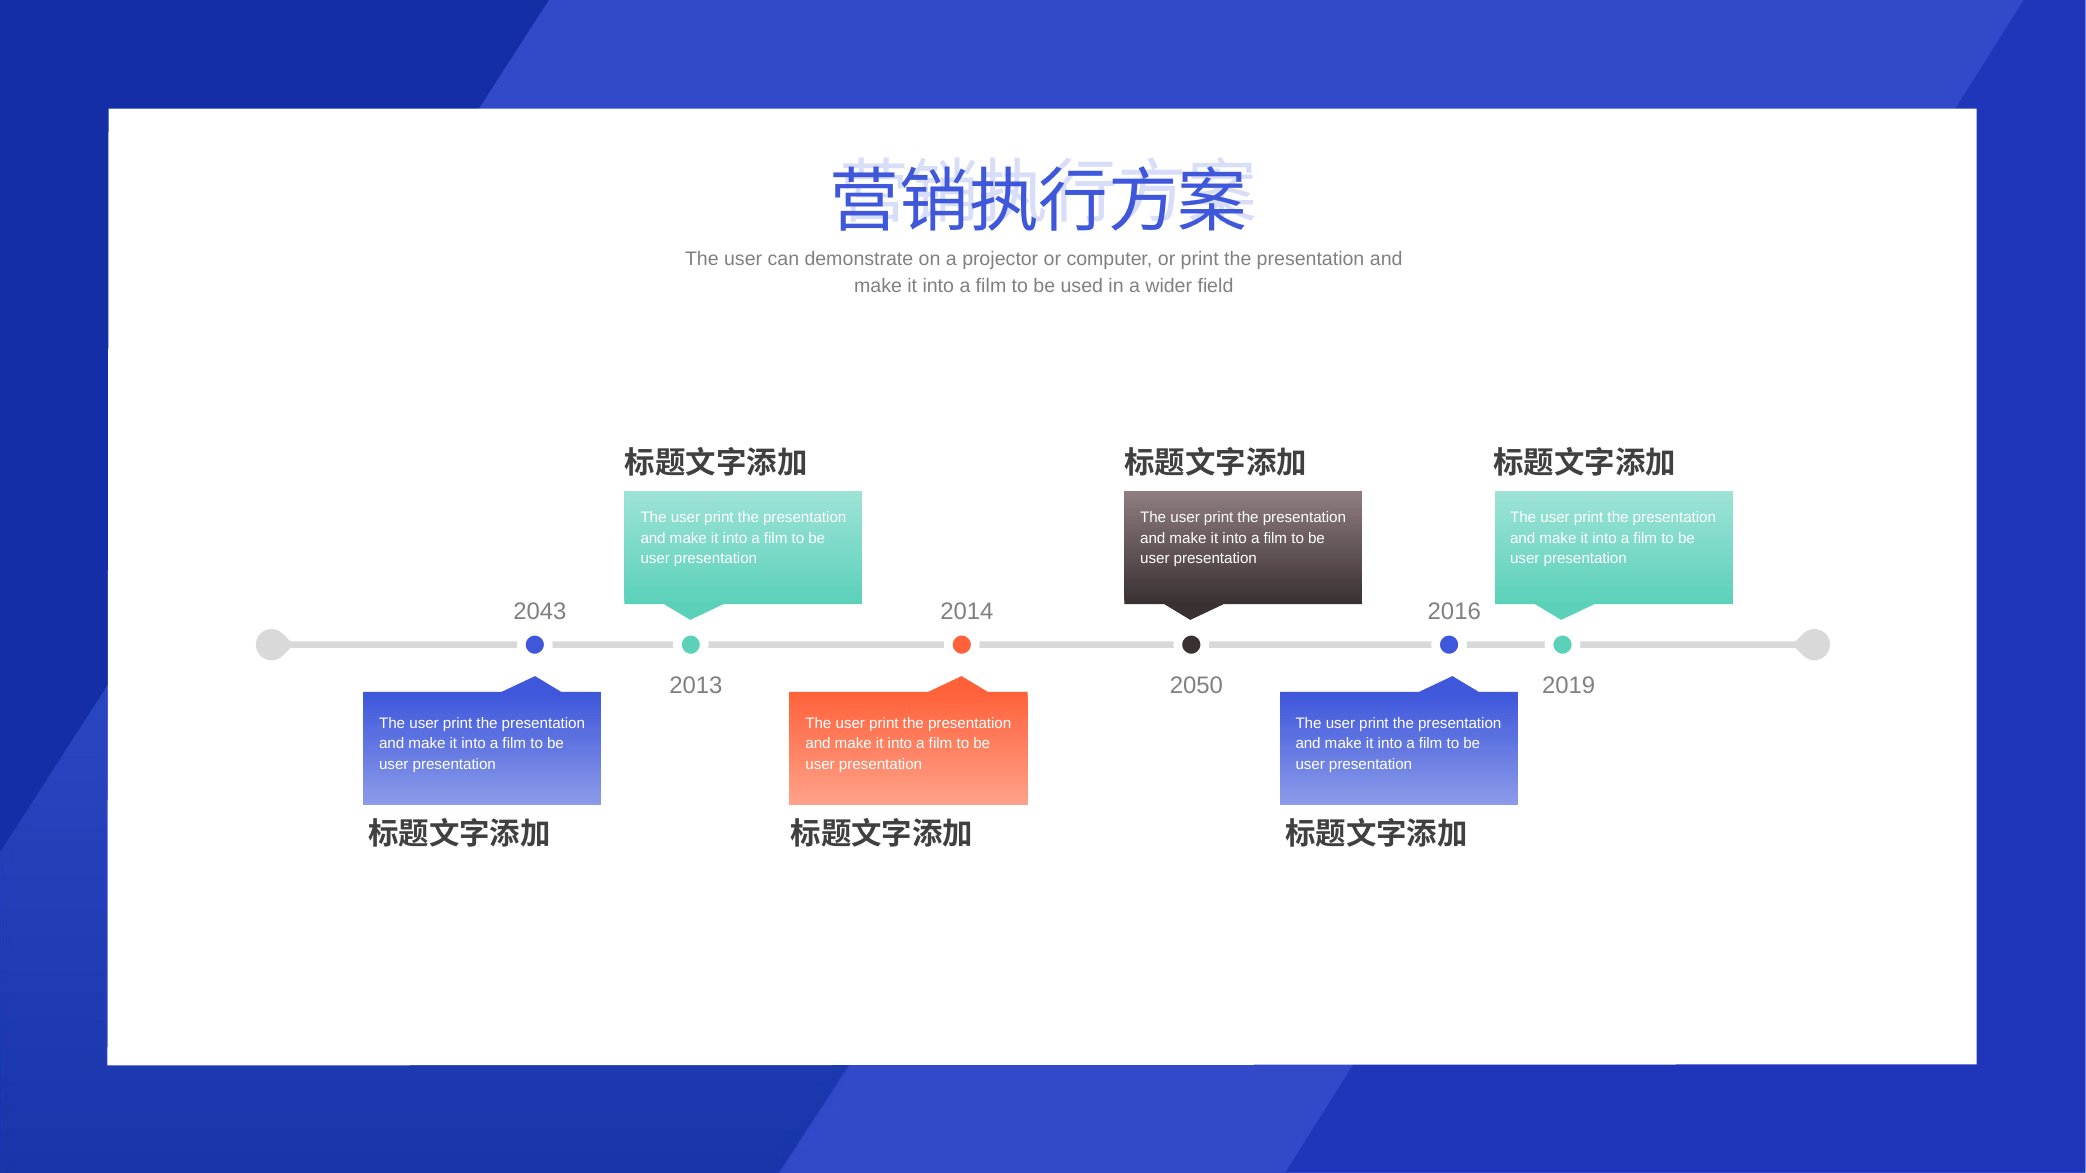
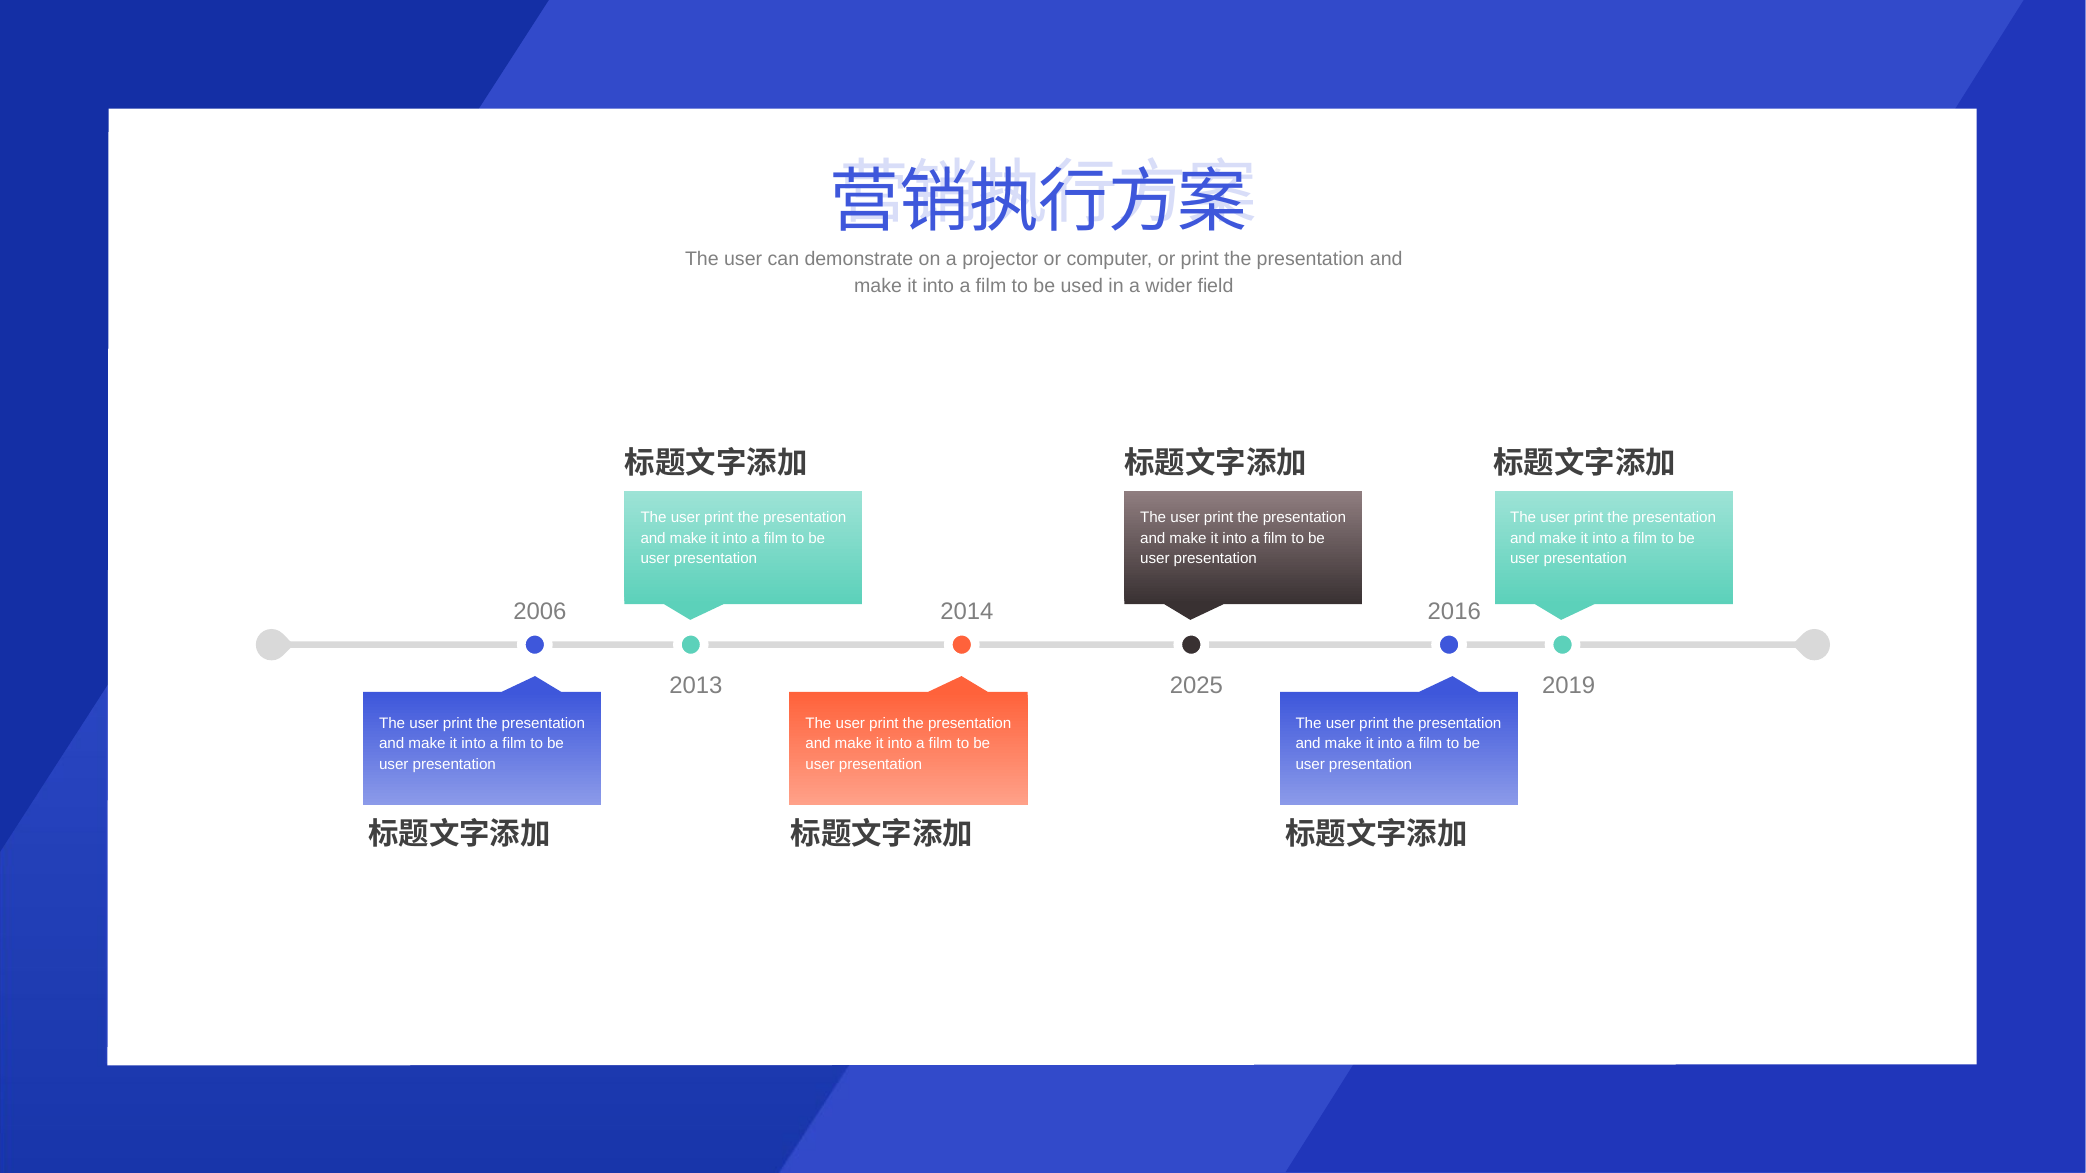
2043: 2043 -> 2006 (540, 612)
2050: 2050 -> 2025 (1196, 686)
